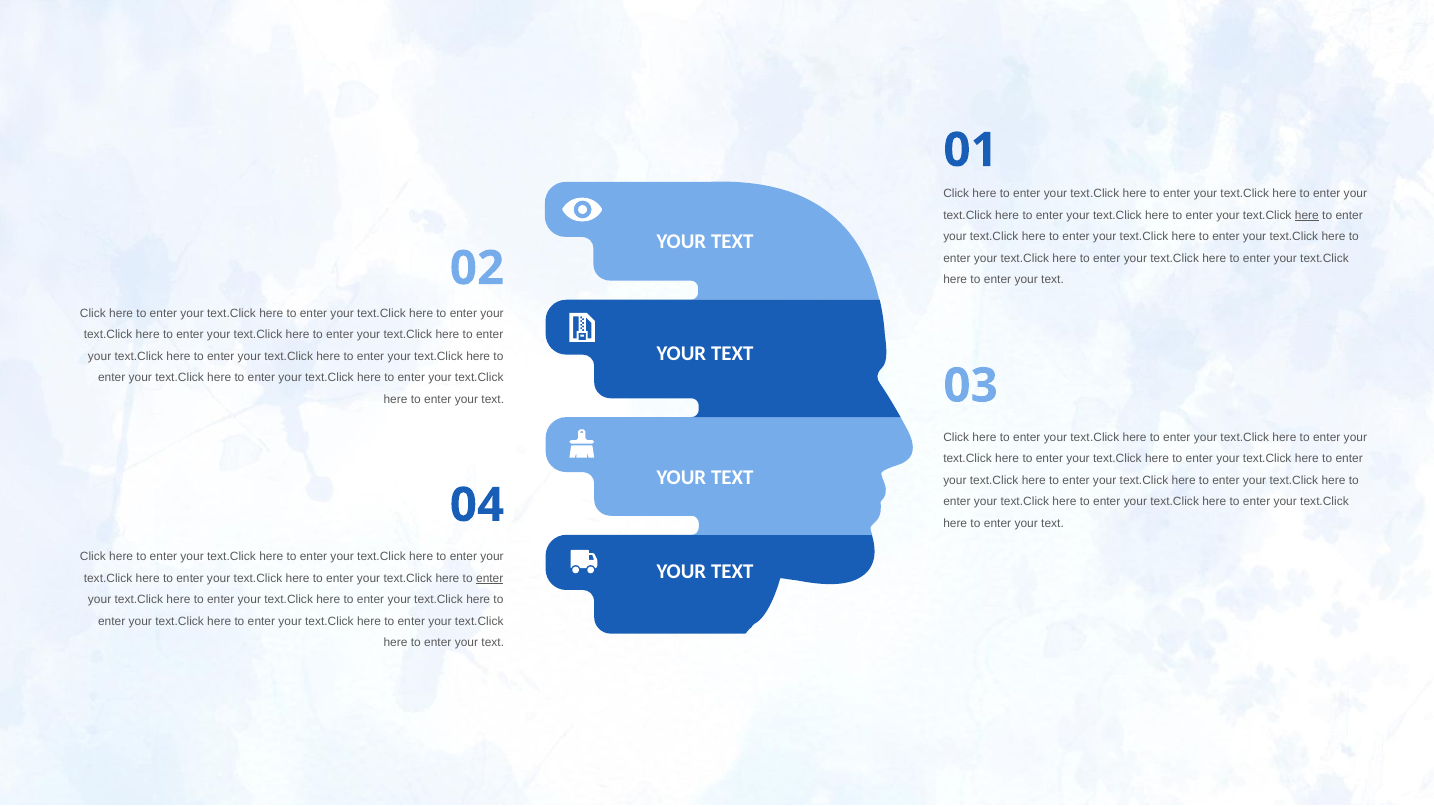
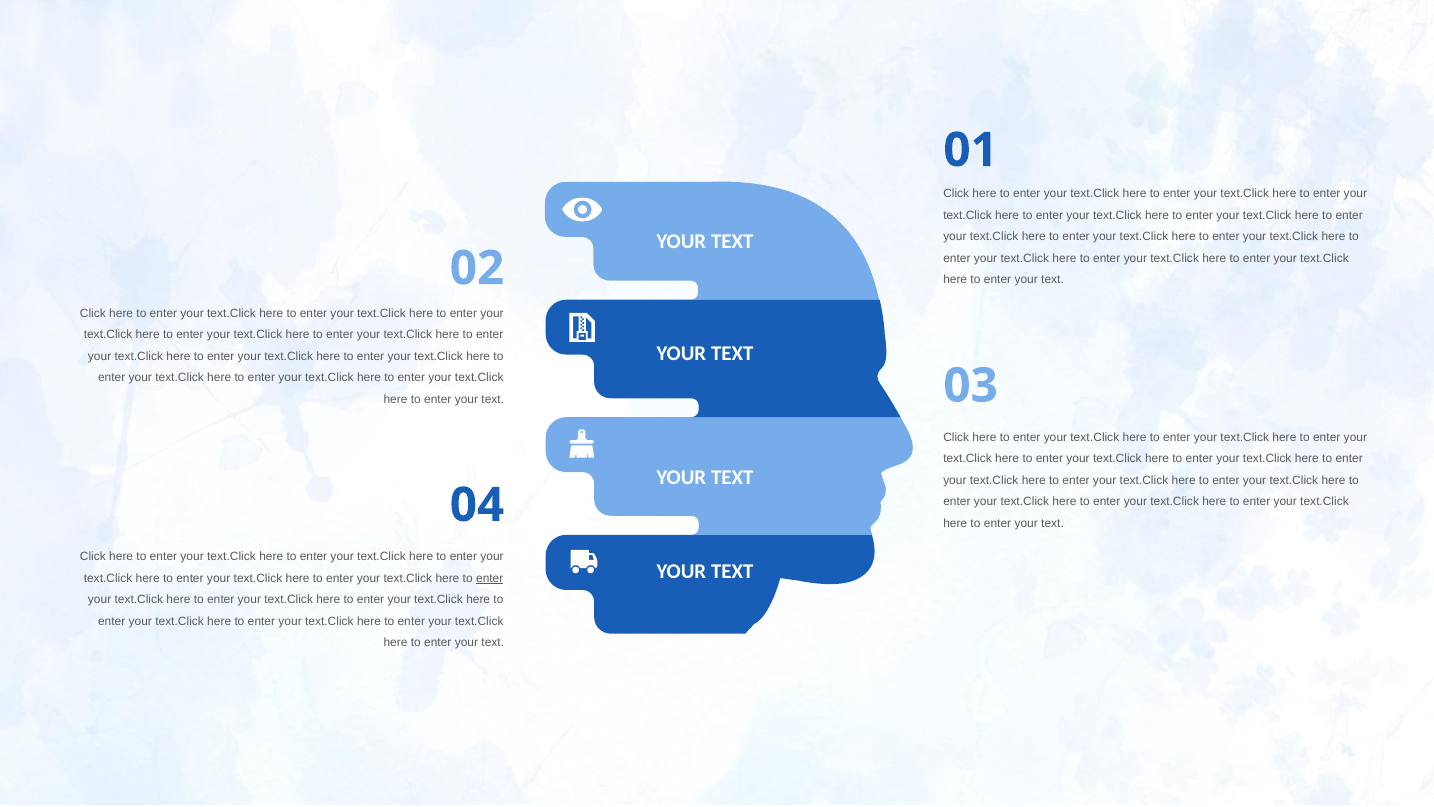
here underline: present -> none (1307, 215)
